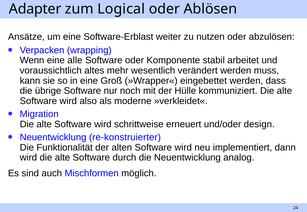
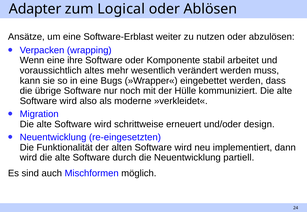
alle: alle -> ihre (75, 61)
Groß: Groß -> Bugs (111, 81)
re-konstruierter: re-konstruierter -> re-eingesetzten (125, 138)
analog: analog -> partiell (239, 158)
